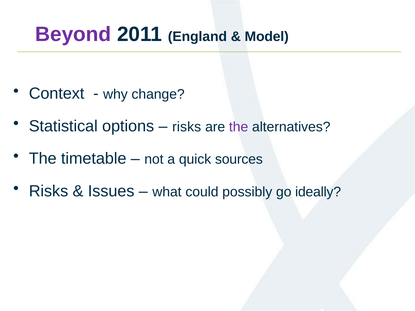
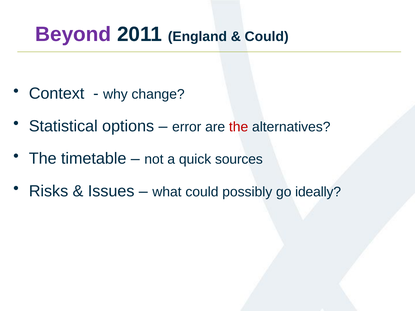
Model: Model -> Could (267, 37)
risks: risks -> error (187, 127)
the colour: purple -> red (239, 127)
